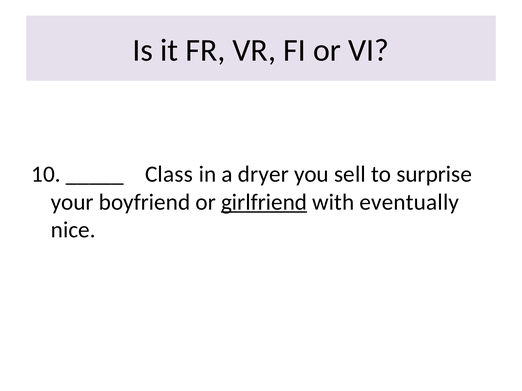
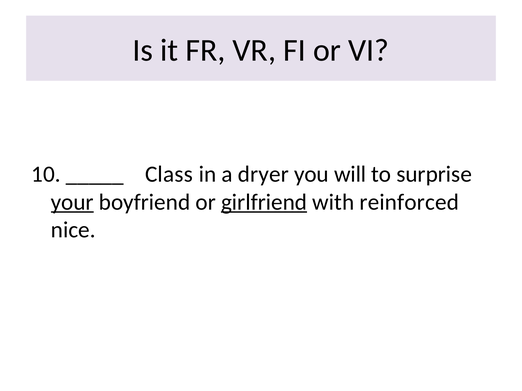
sell: sell -> will (350, 174)
your underline: none -> present (72, 202)
eventually: eventually -> reinforced (409, 202)
